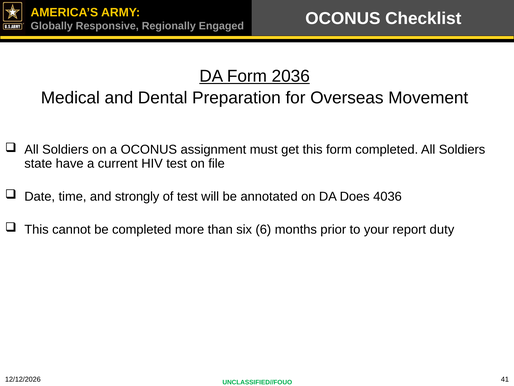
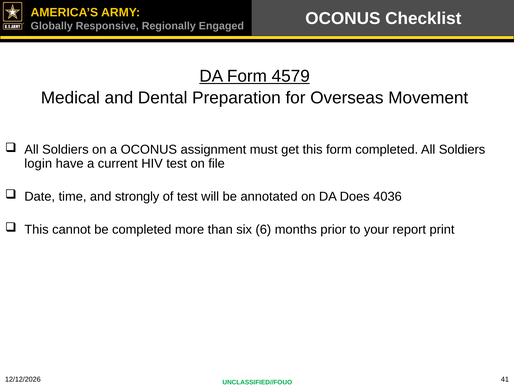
2036: 2036 -> 4579 (291, 76)
state: state -> login (38, 163)
duty: duty -> print (442, 229)
